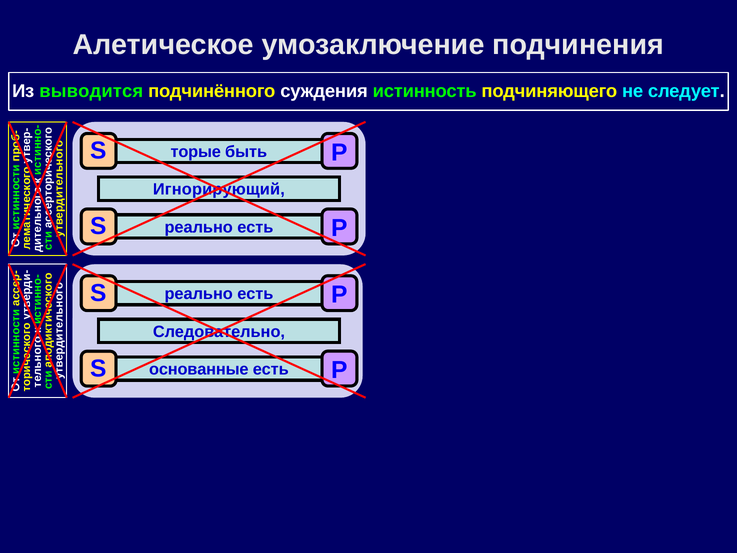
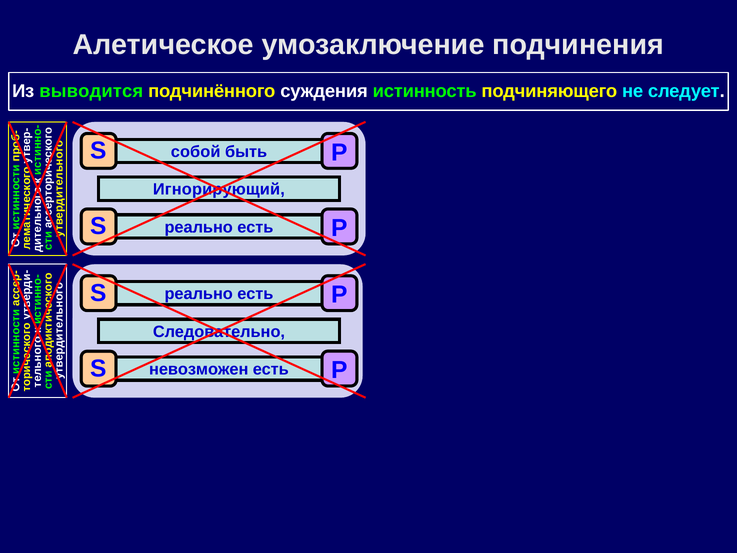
торые: торые -> собой (196, 152)
основанные: основанные -> невозможен (199, 369)
